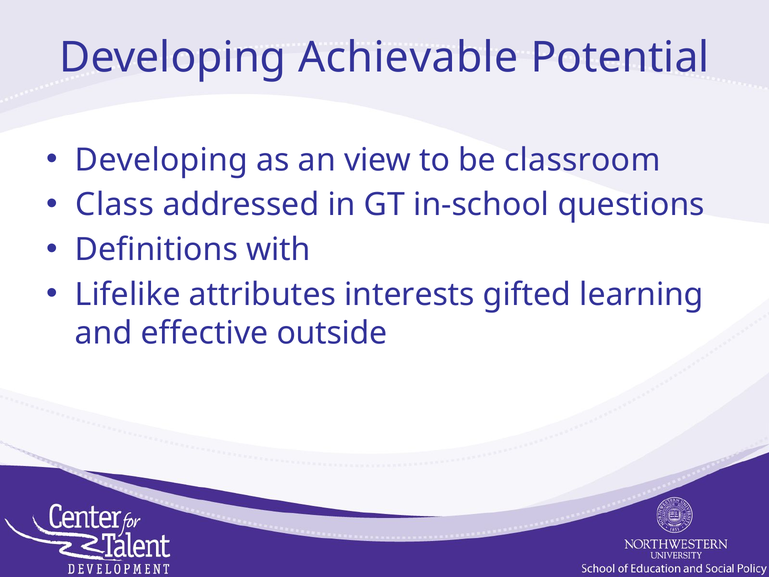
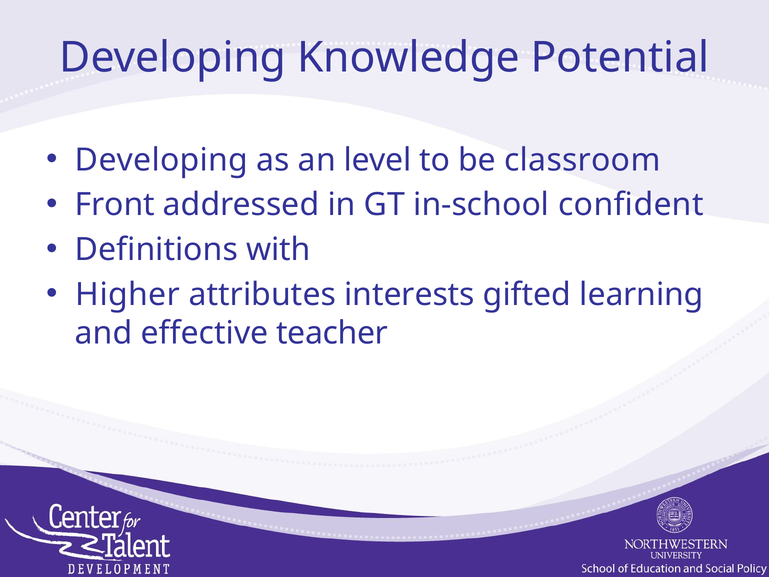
Achievable: Achievable -> Knowledge (408, 57)
view: view -> level (378, 160)
Class: Class -> Front (115, 205)
questions: questions -> confident (631, 205)
Lifelike: Lifelike -> Higher (128, 294)
outside: outside -> teacher (332, 333)
